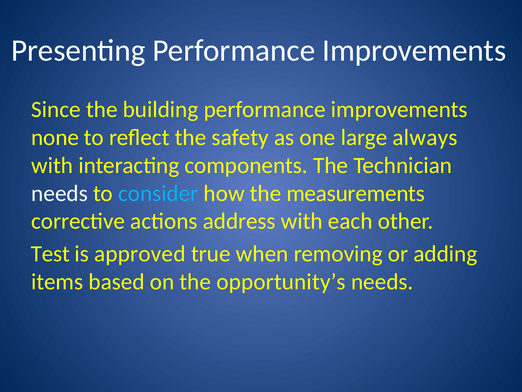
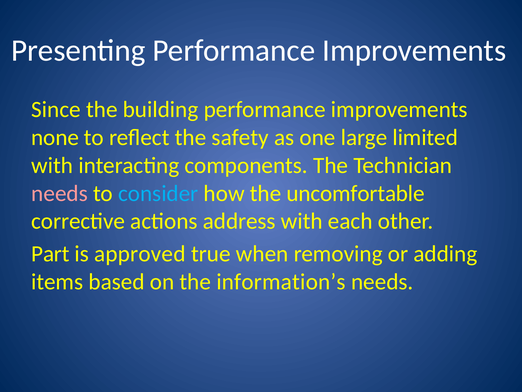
always: always -> limited (425, 137)
needs colour: white -> pink (60, 193)
measurements: measurements -> uncomfortable (356, 193)
Test: Test -> Part (50, 254)
opportunity’s: opportunity’s -> information’s (281, 281)
